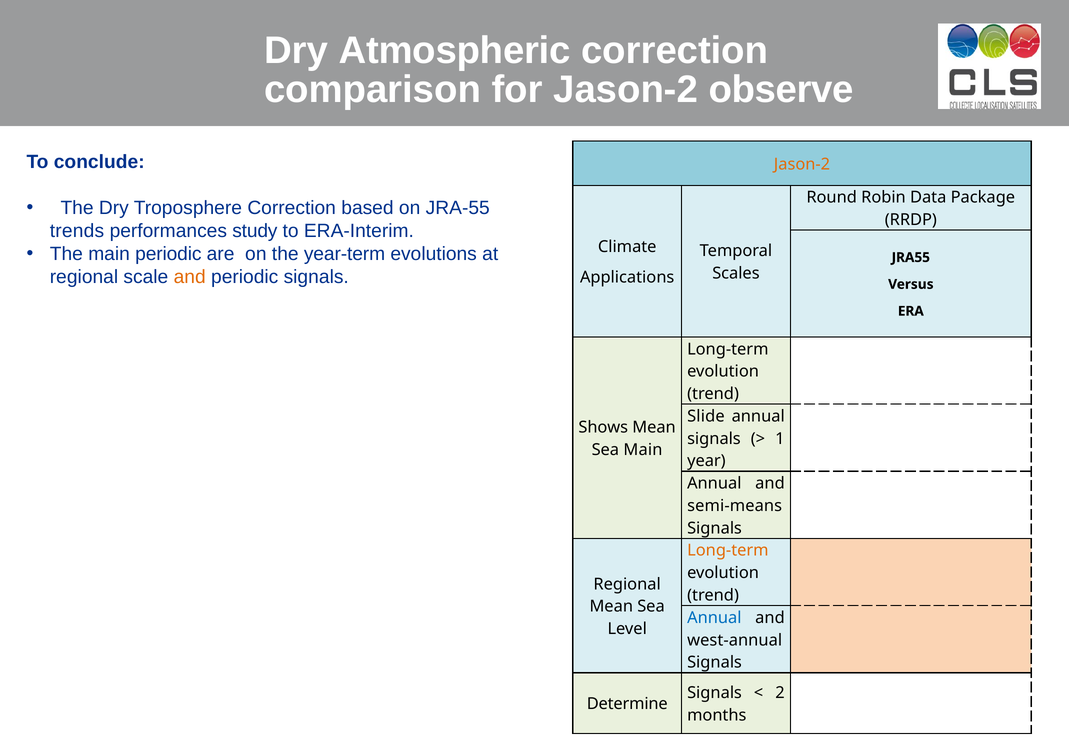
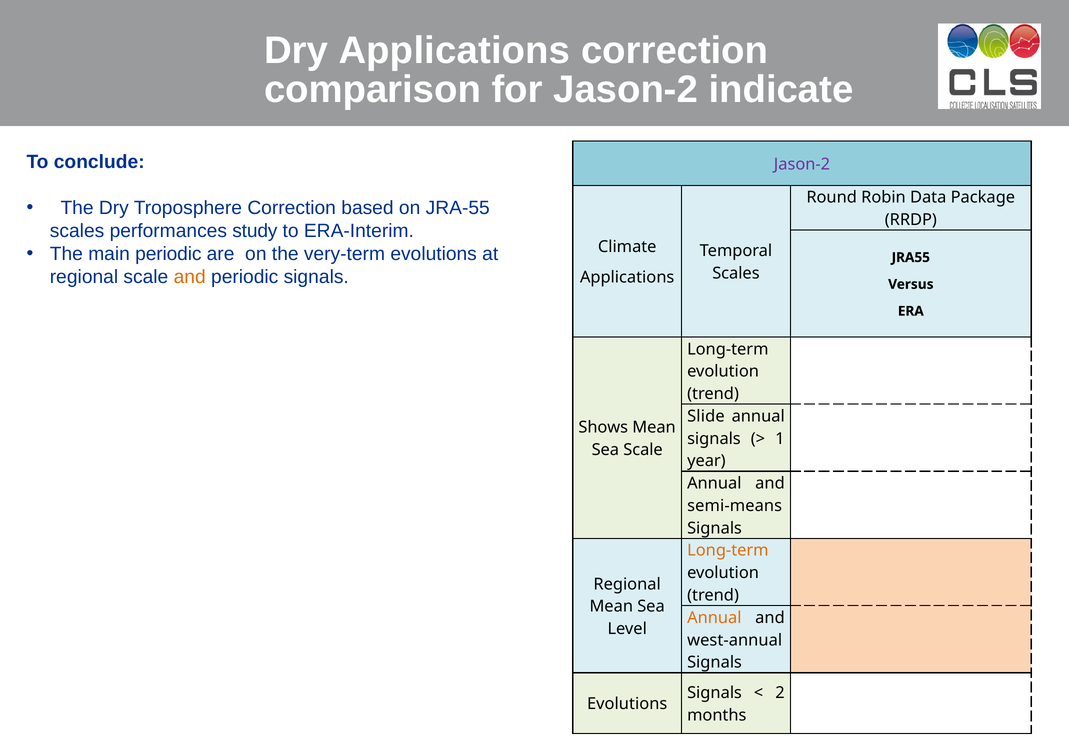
Dry Atmospheric: Atmospheric -> Applications (454, 50)
observe: observe -> indicate (781, 90)
Jason-2 colour: orange -> purple (802, 164)
trends: trends -> scales (77, 231)
year-term: year-term -> very-term (344, 254)
Sea Main: Main -> Scale (643, 450)
Annual colour: blue -> orange (714, 618)
Determine: Determine -> Evolutions (627, 704)
